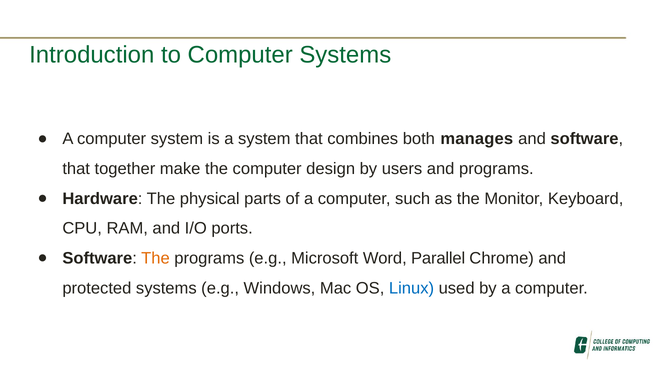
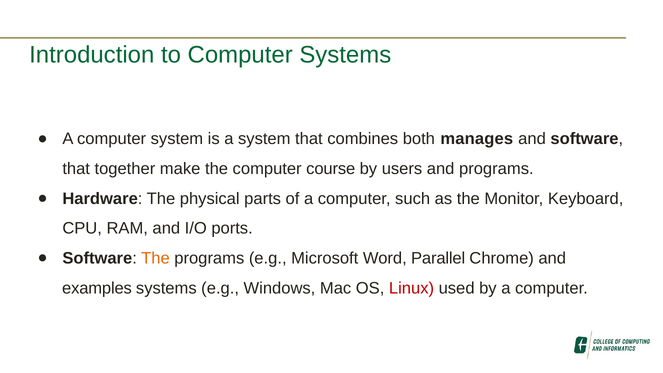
design: design -> course (331, 169)
protected: protected -> examples (97, 288)
Linux colour: blue -> red (412, 288)
